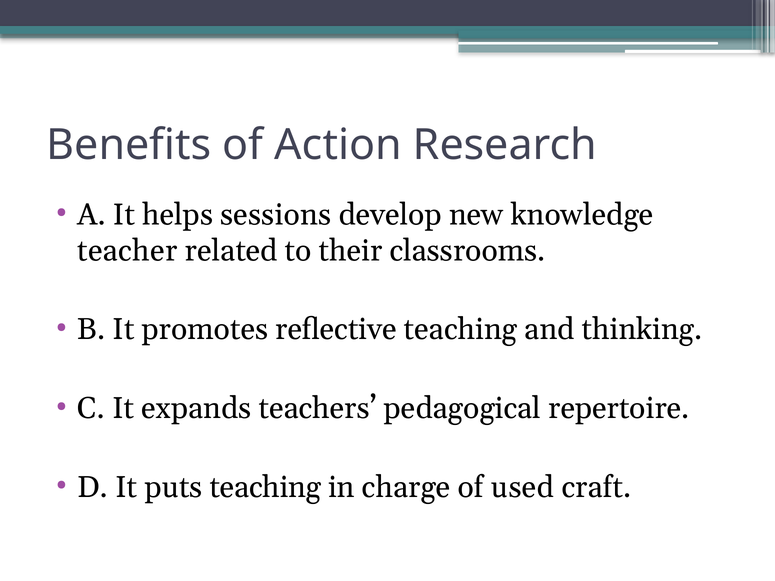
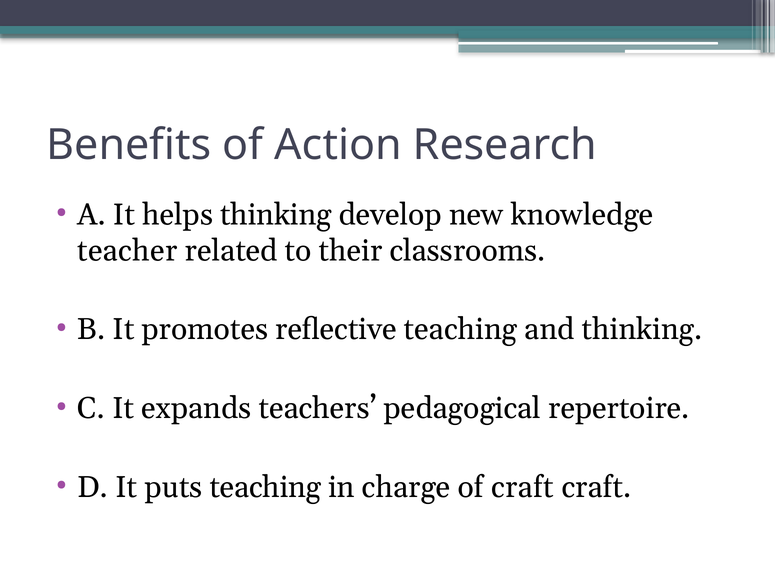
helps sessions: sessions -> thinking (276, 215)
of used: used -> craft (523, 487)
